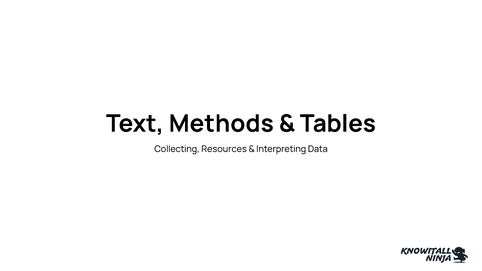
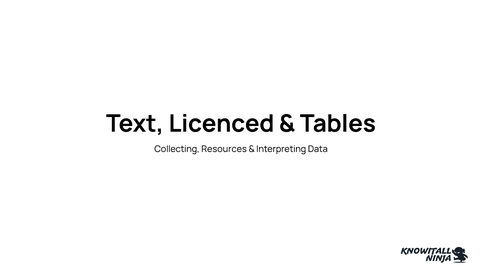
Methods: Methods -> Licenced (221, 124)
